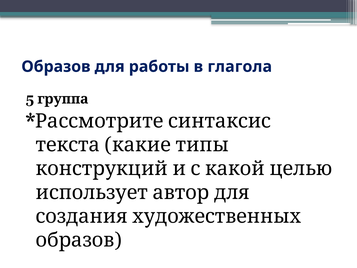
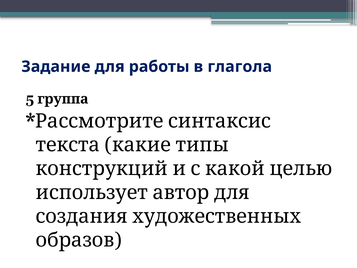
Образов: Образов -> Задание (56, 67)
